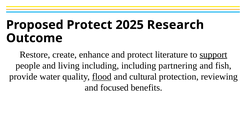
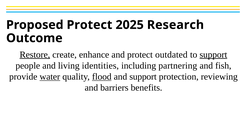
Restore underline: none -> present (35, 55)
literature: literature -> outdated (171, 55)
living including: including -> identities (100, 66)
water underline: none -> present (50, 77)
and cultural: cultural -> support (143, 77)
focused: focused -> barriers (114, 88)
